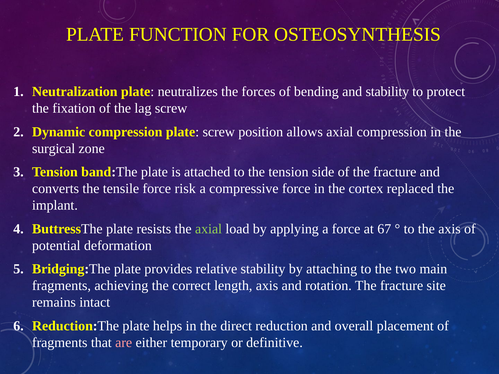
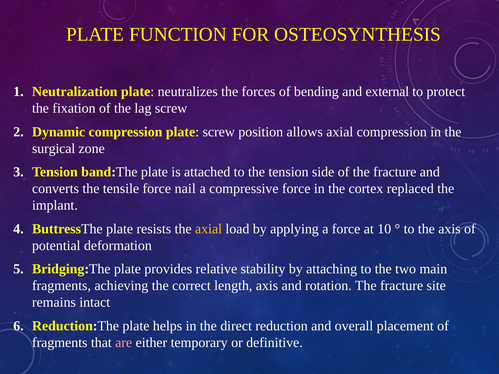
and stability: stability -> external (387, 92)
risk: risk -> nail (185, 189)
axial colour: light green -> yellow (209, 229)
67: 67 -> 10 (384, 229)
